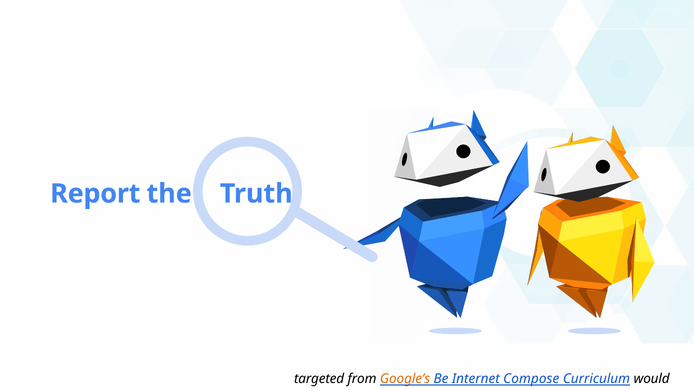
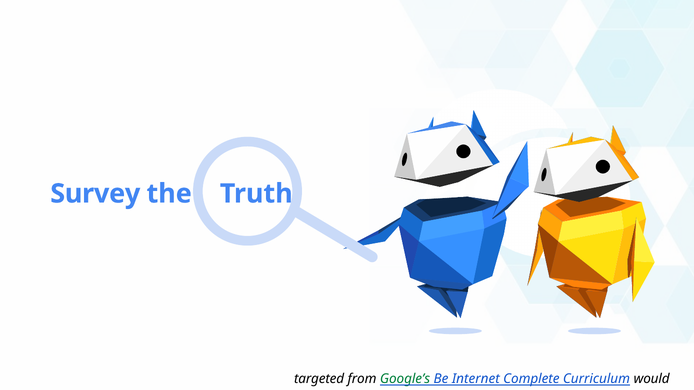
Report: Report -> Survey (95, 194)
Google’s colour: orange -> green (405, 379)
Compose: Compose -> Complete (531, 379)
